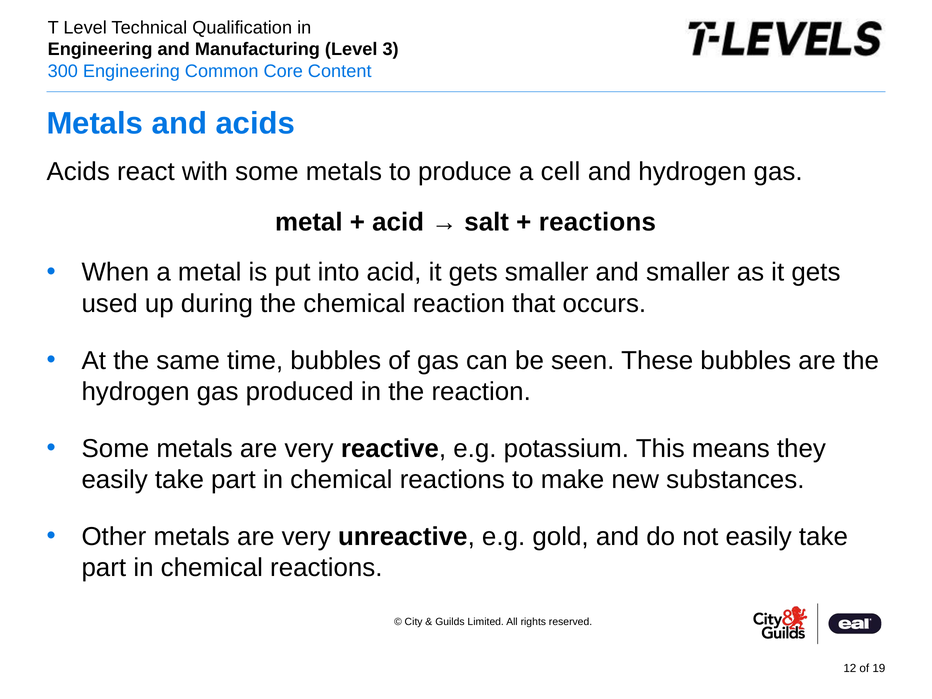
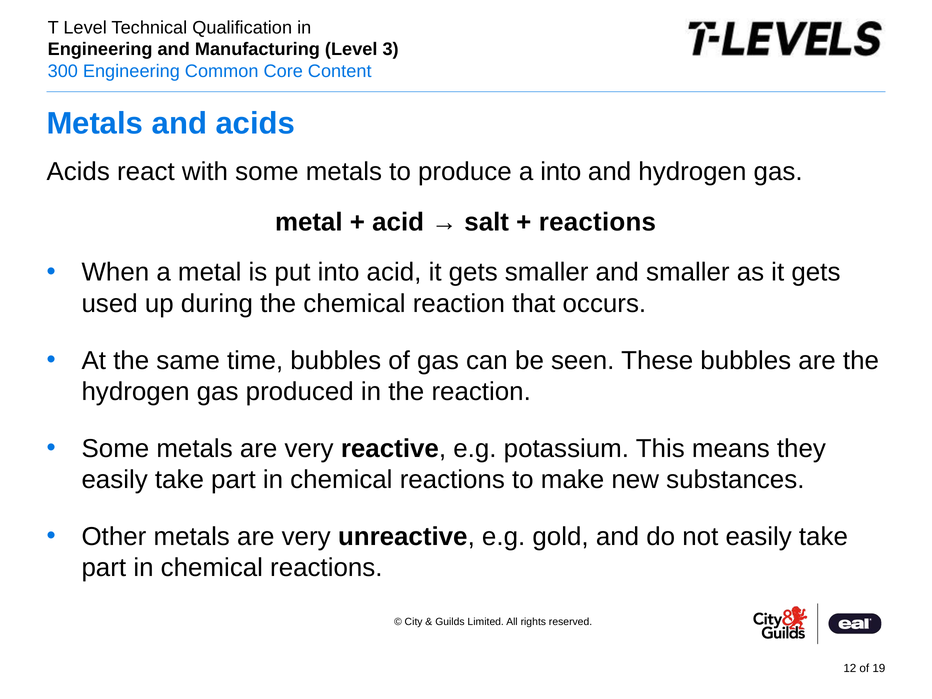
a cell: cell -> into (561, 171)
